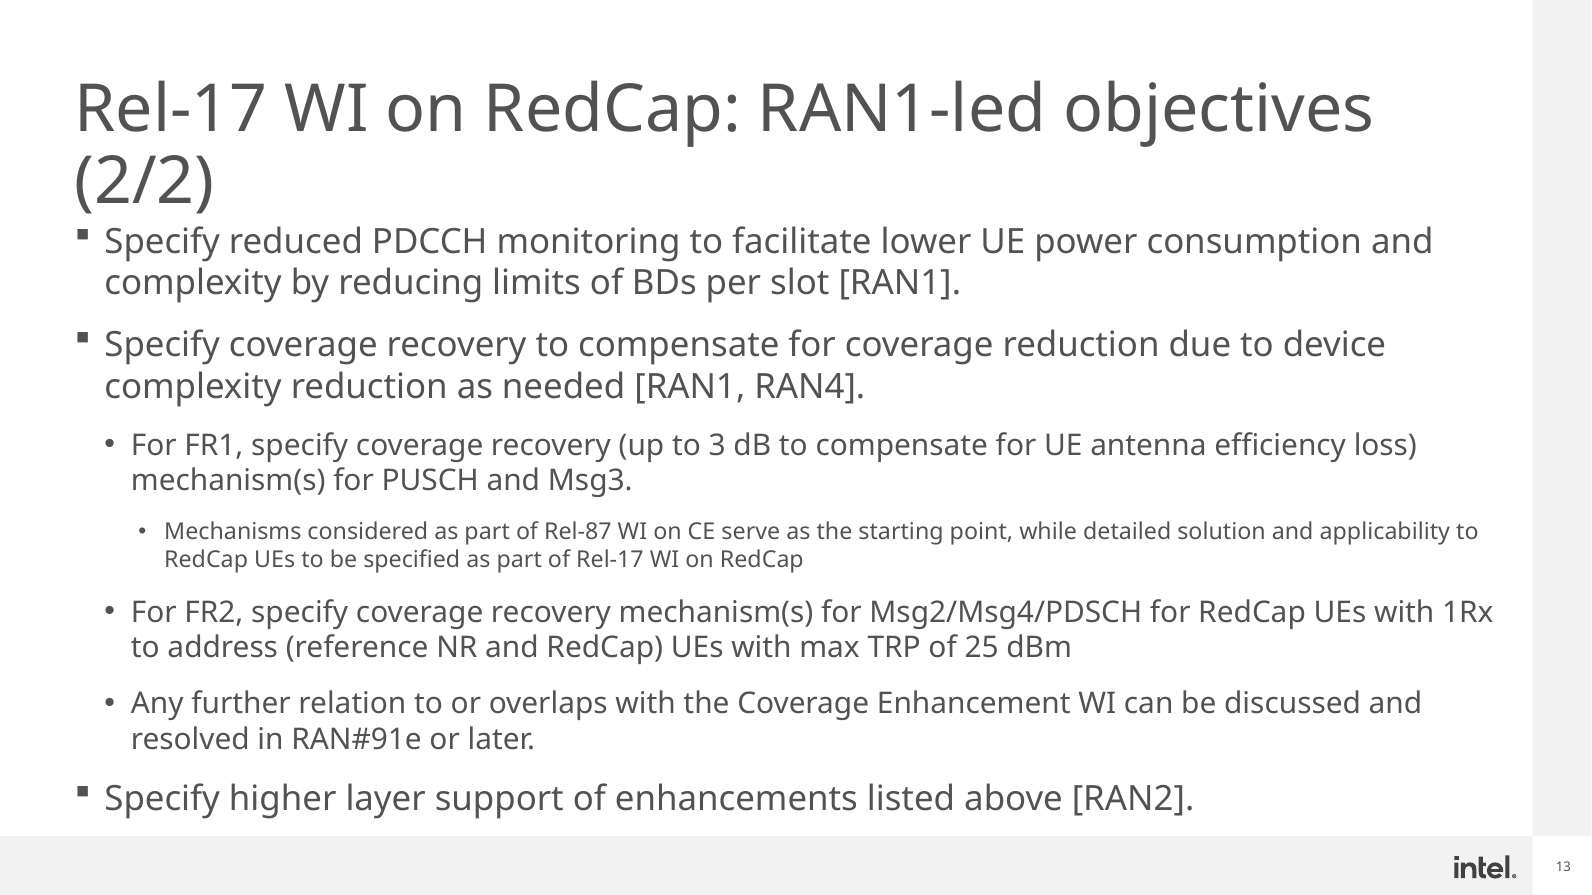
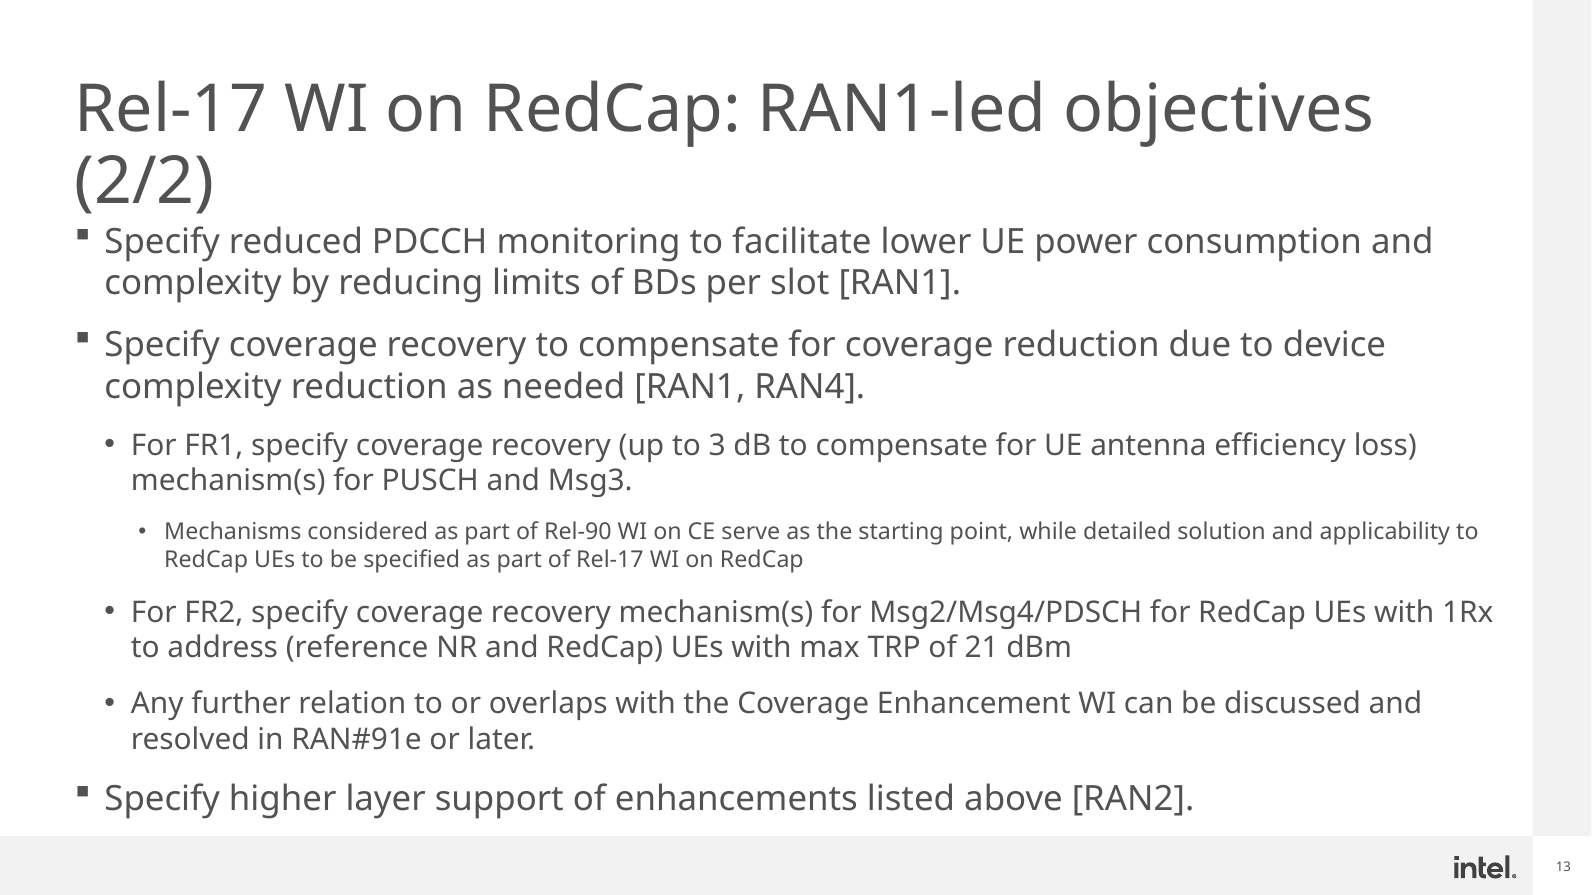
Rel-87: Rel-87 -> Rel-90 (578, 532)
25: 25 -> 21 (982, 648)
